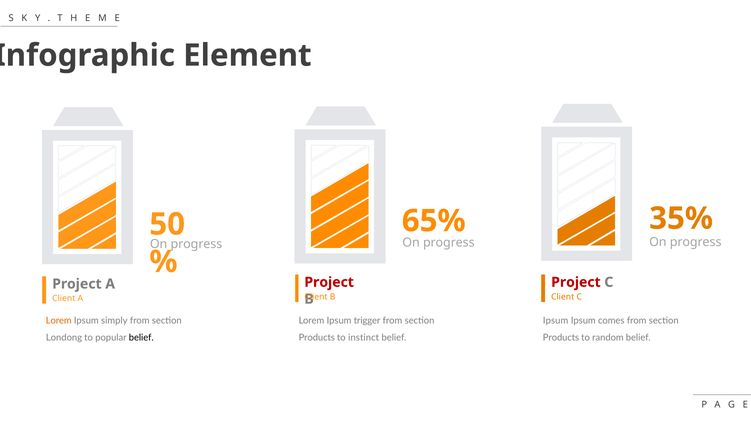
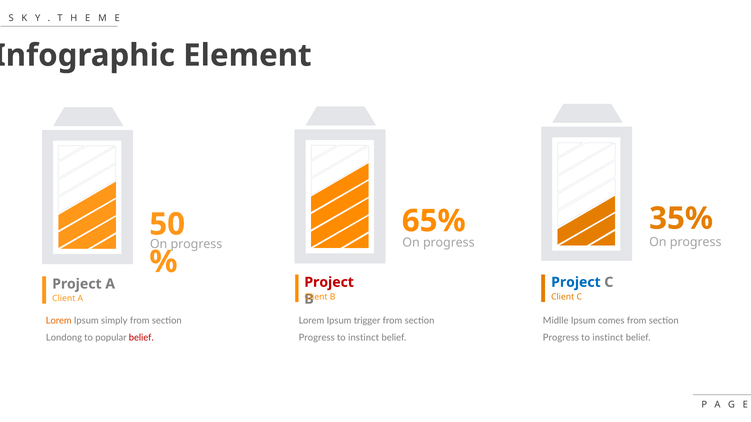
Project colour: red -> blue (576, 282)
Ipsum: Ipsum -> Midlle (556, 321)
belief colour: black -> red (141, 338)
Products: Products -> Progress (317, 338)
Products: Products -> Progress (561, 338)
random: random -> instinct (608, 338)
